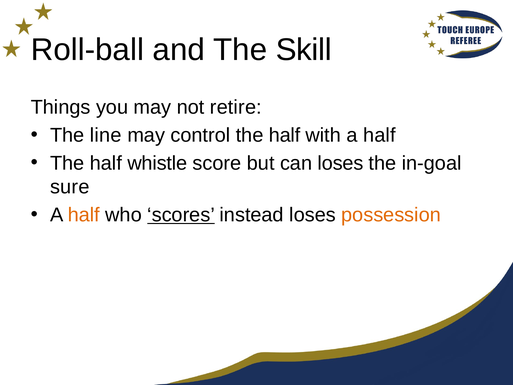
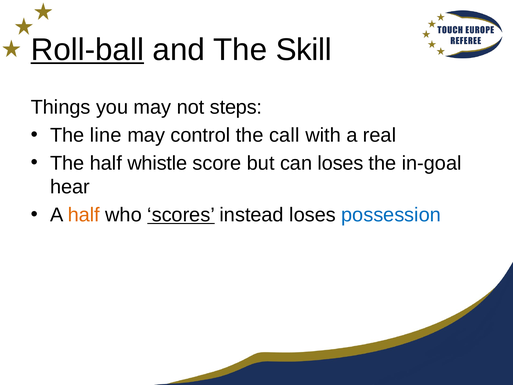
Roll-ball underline: none -> present (87, 50)
retire: retire -> steps (236, 107)
control the half: half -> call (284, 135)
with a half: half -> real (380, 135)
sure: sure -> hear (70, 187)
possession colour: orange -> blue (391, 215)
